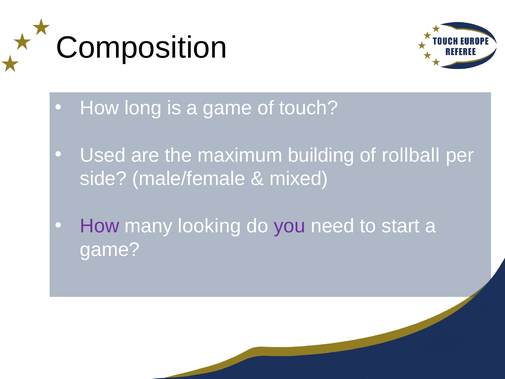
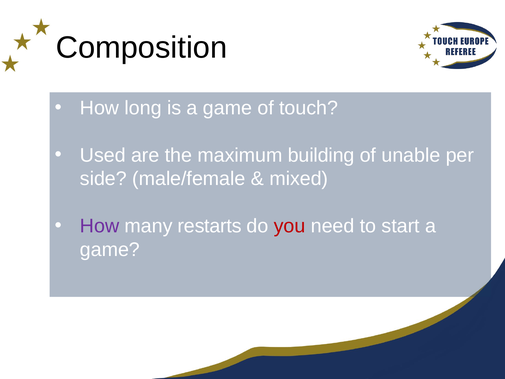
rollball: rollball -> unable (411, 155)
looking: looking -> restarts (210, 226)
you colour: purple -> red (290, 226)
